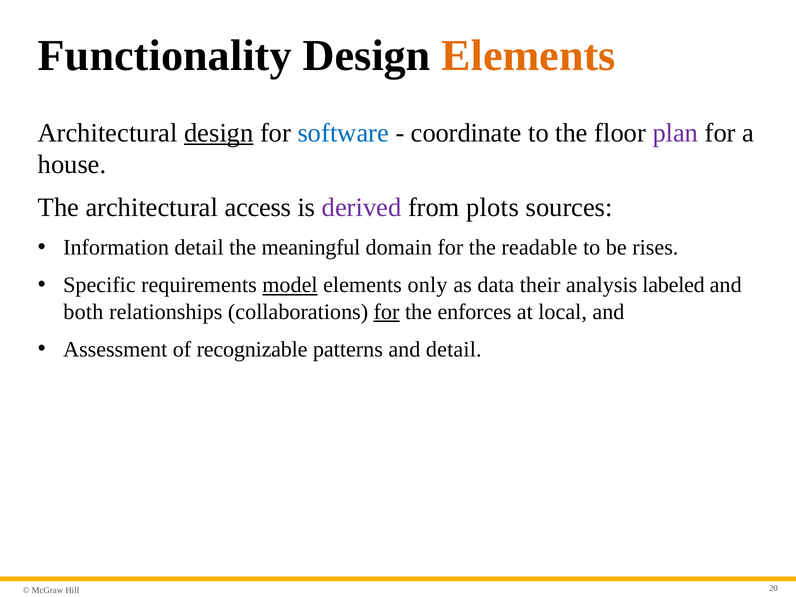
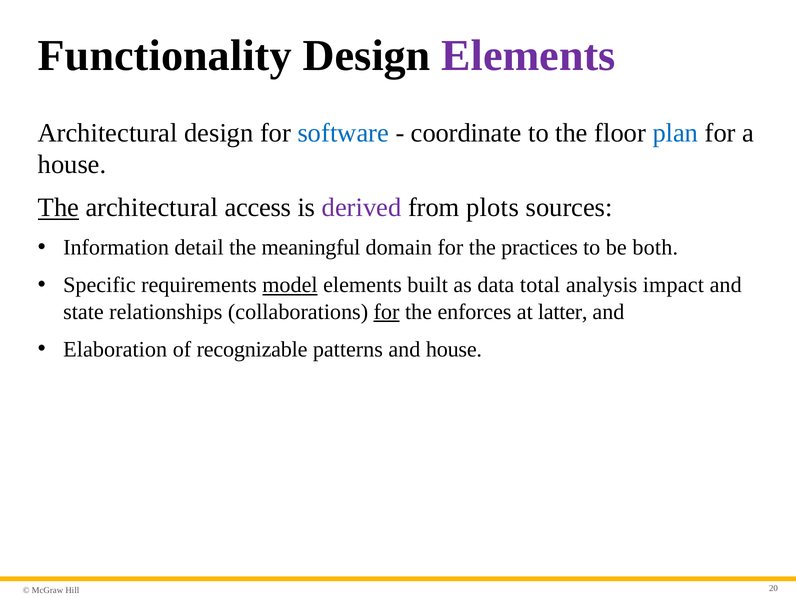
Elements colour: orange -> purple (528, 56)
design underline: present -> none (219, 133)
plan colour: purple -> blue (675, 133)
The underline: none -> present (58, 208)
readable: readable -> practices (540, 248)
rises: rises -> both (655, 248)
only: only -> built (428, 285)
their: their -> total (540, 285)
labeled: labeled -> impact (673, 285)
both: both -> state (83, 312)
local: local -> latter (563, 312)
Assessment: Assessment -> Elaboration (115, 349)
and detail: detail -> house (454, 349)
